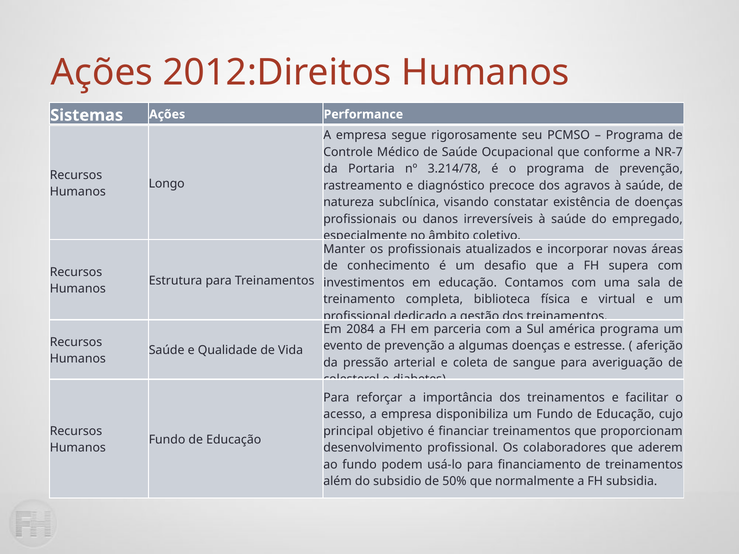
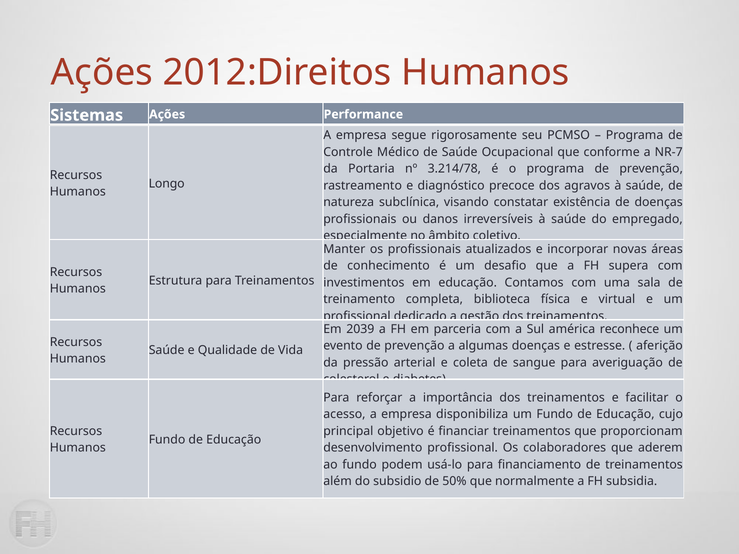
2084: 2084 -> 2039 (360, 329)
américa programa: programa -> reconhece (629, 329)
